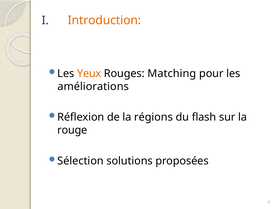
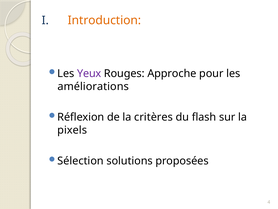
Yeux colour: orange -> purple (89, 73)
Matching: Matching -> Approche (172, 73)
régions: régions -> critères (154, 117)
rouge: rouge -> pixels (72, 130)
